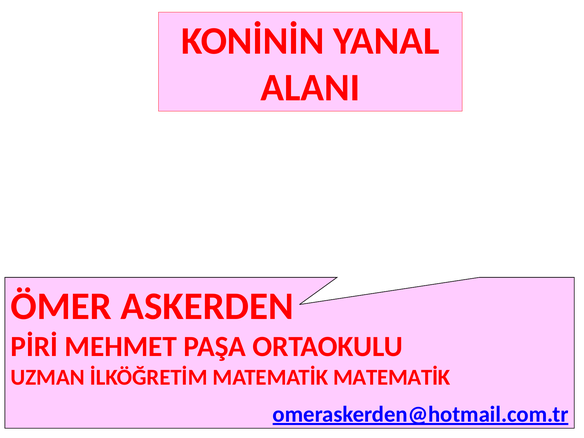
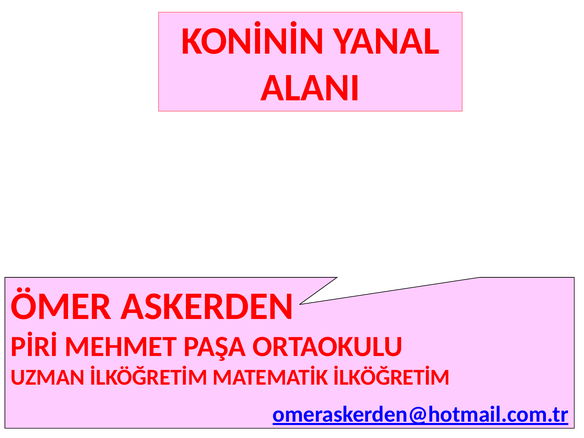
MATEMATİK MATEMATİK: MATEMATİK -> İLKÖĞRETİM (392, 377)
